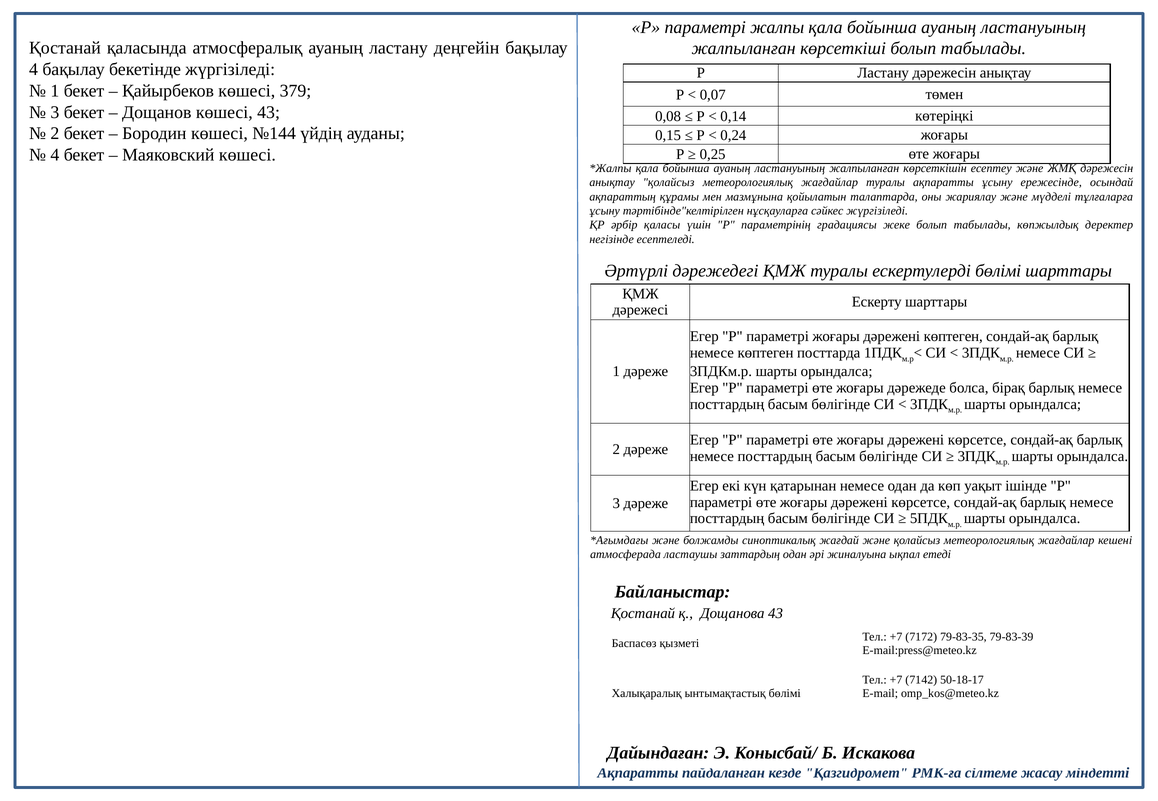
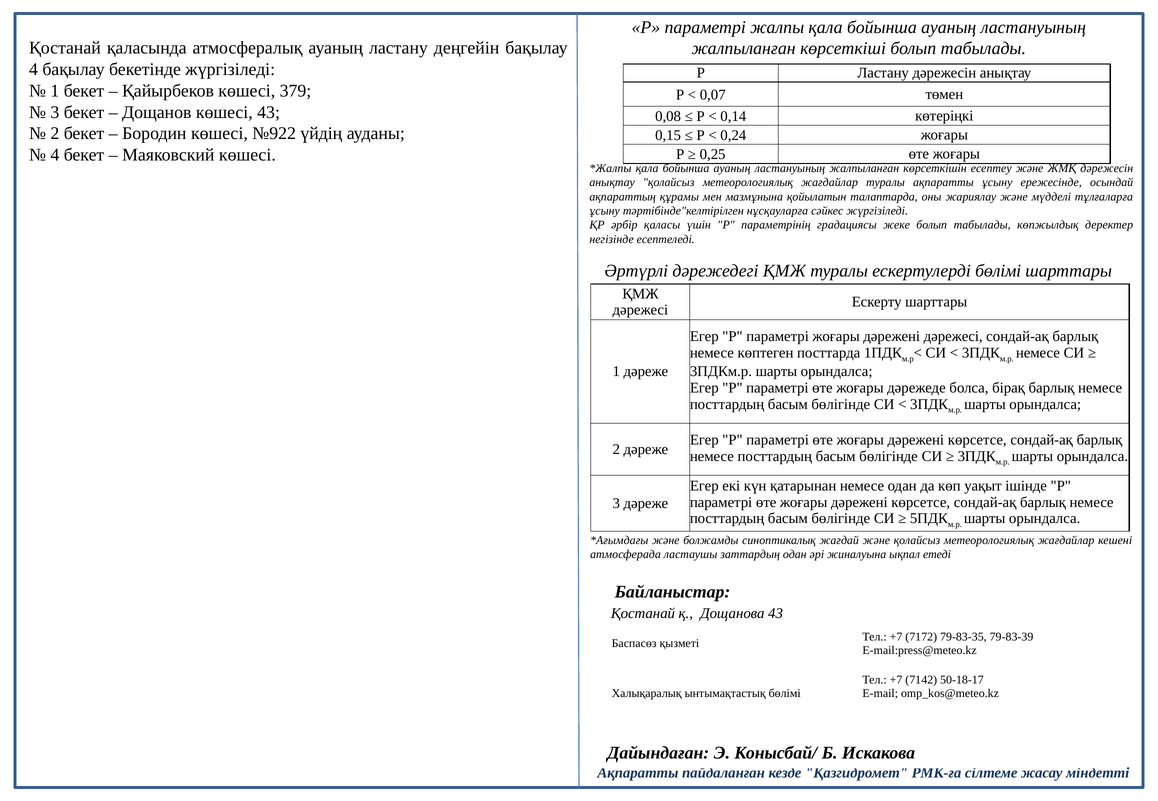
№144: №144 -> №922 (274, 134)
дәрежені көптеген: көптеген -> дәрежесі (953, 337)
